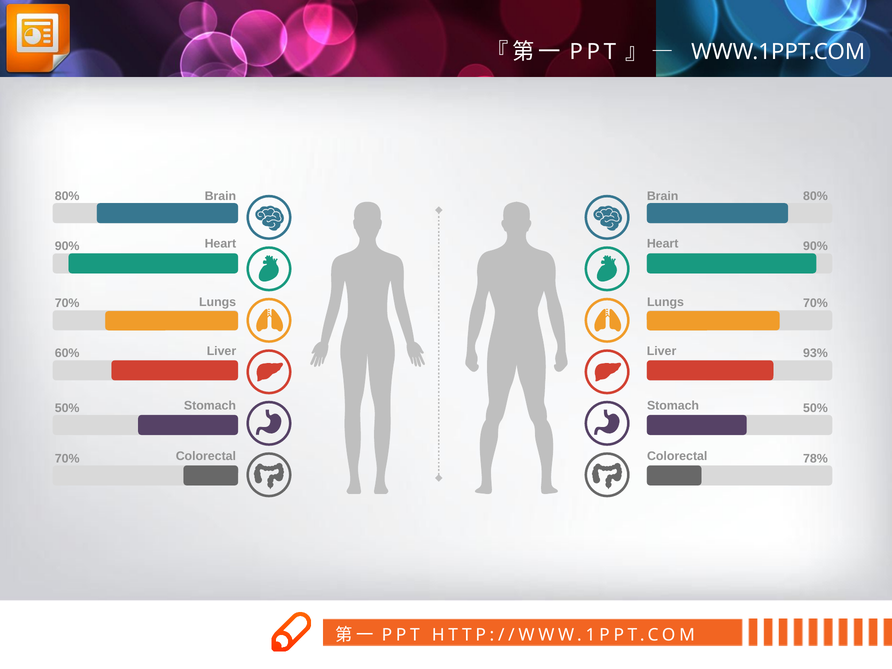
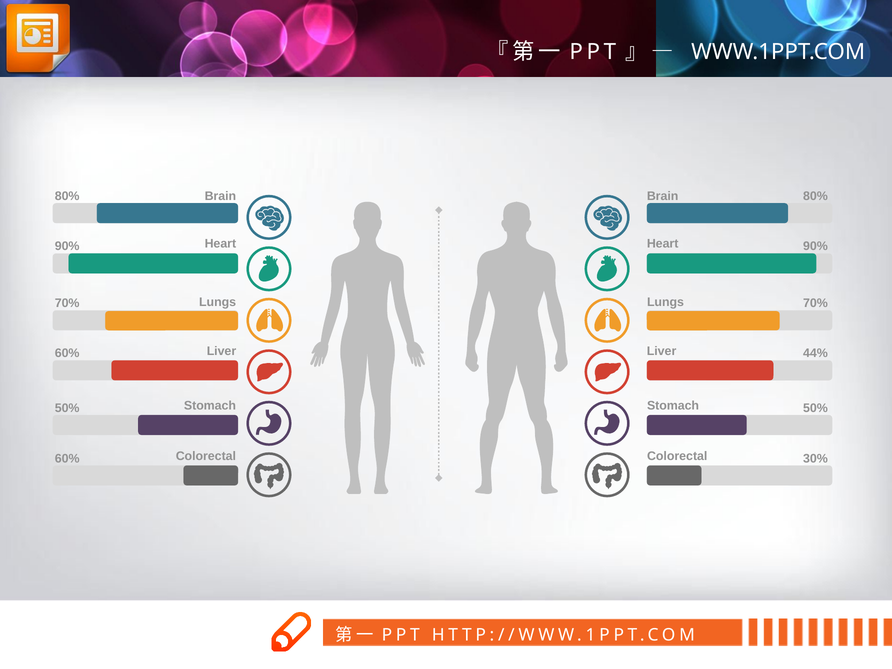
93%: 93% -> 44% (815, 353)
78%: 78% -> 30% (815, 458)
70%: 70% -> 60% (67, 458)
